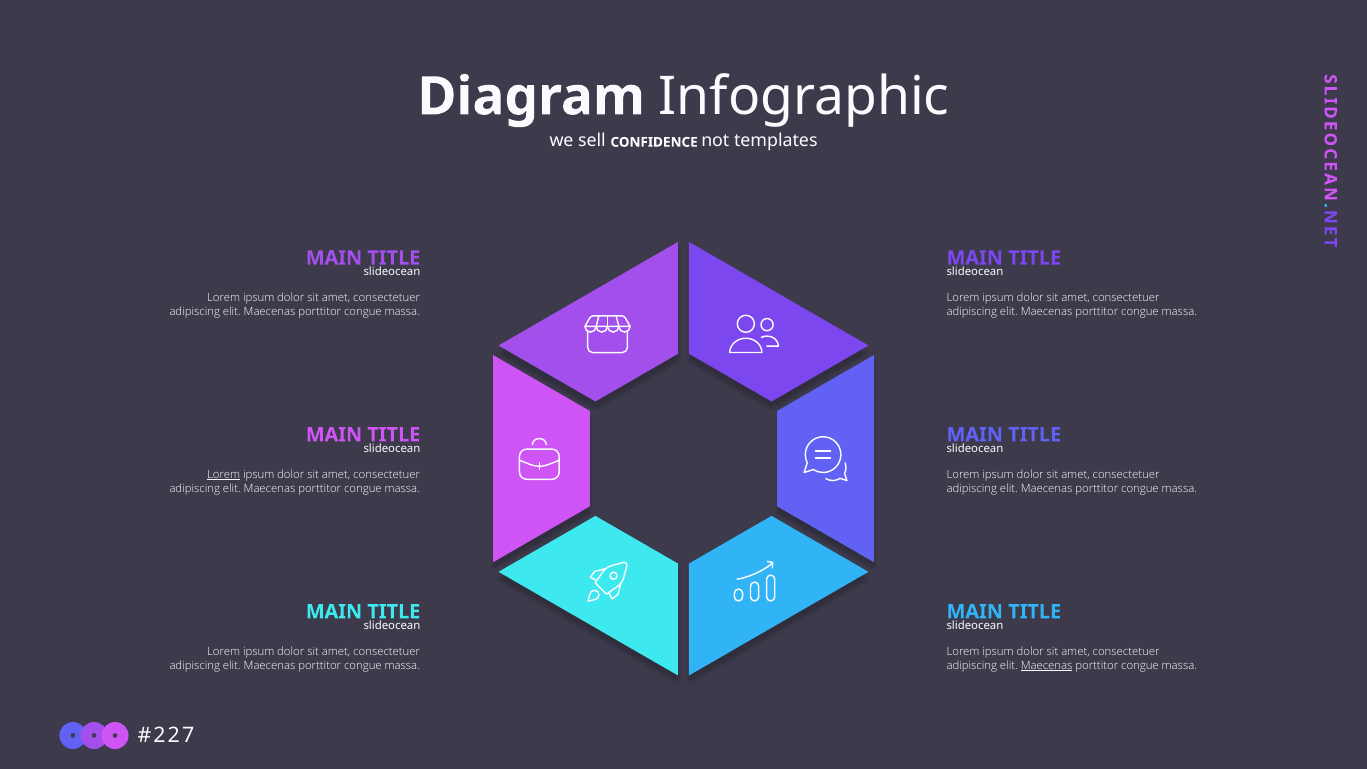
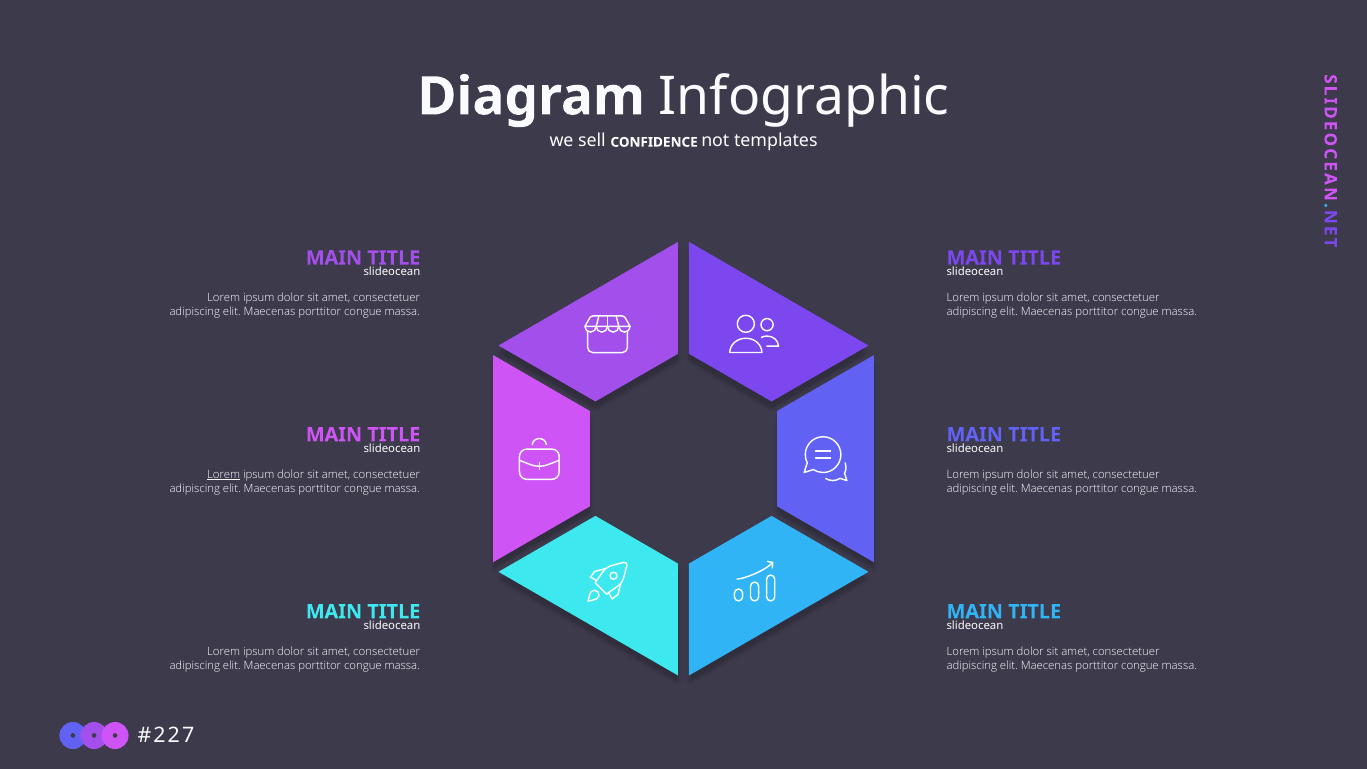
Maecenas underline: present -> none (1047, 665)
